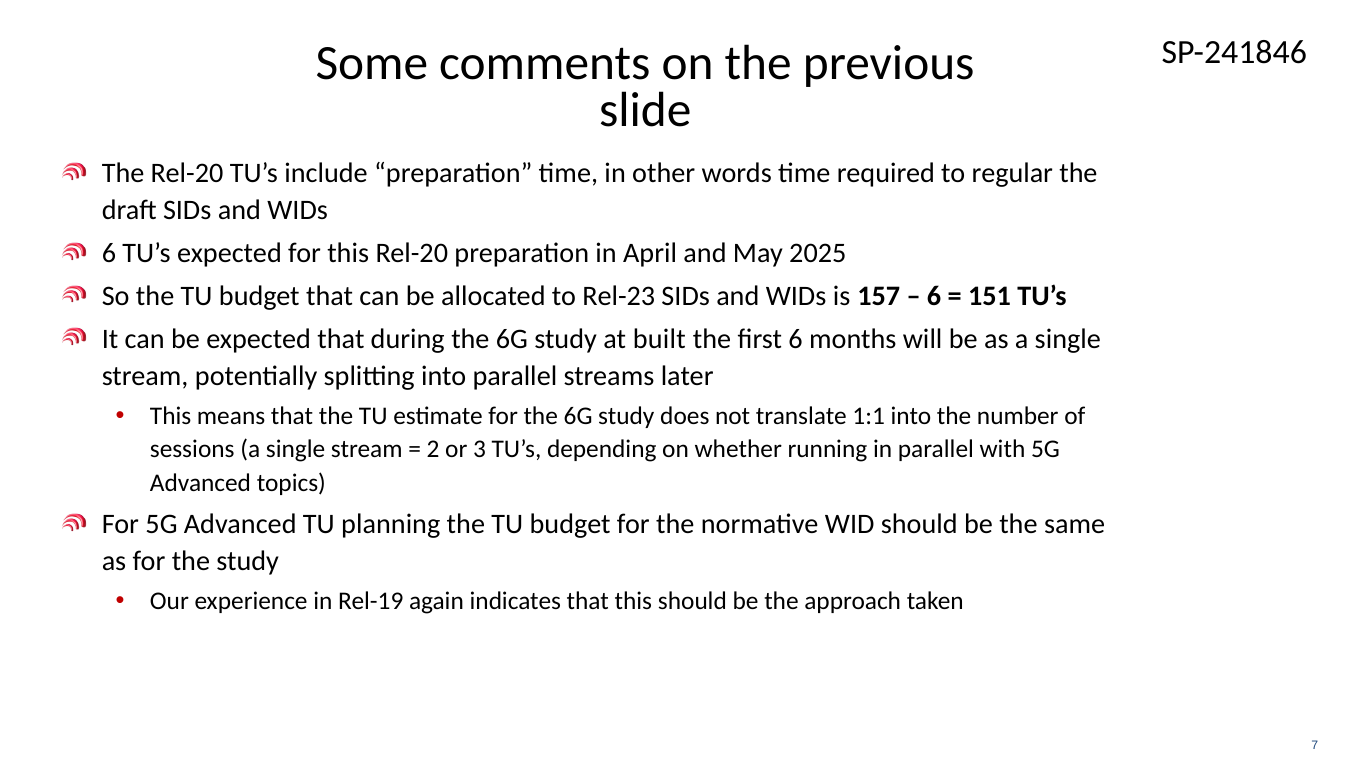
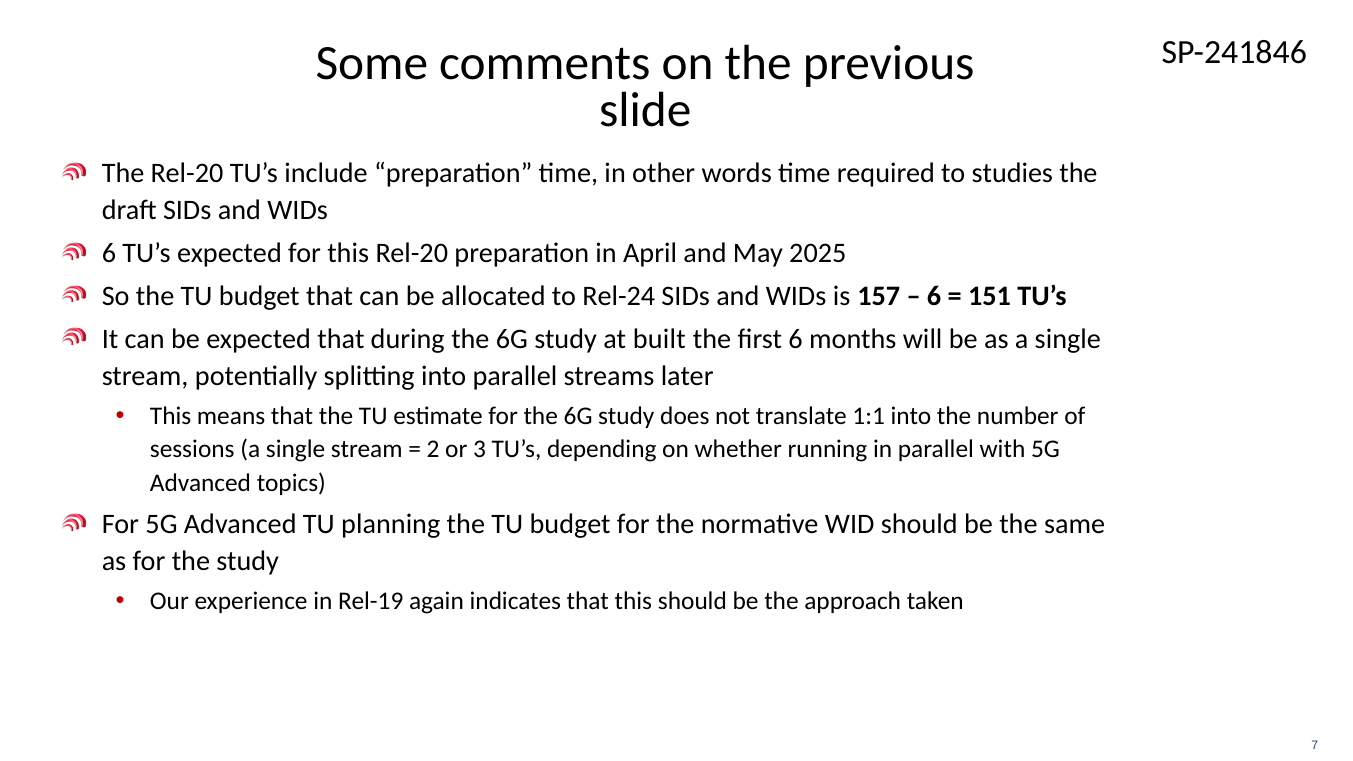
regular: regular -> studies (1012, 173)
Rel-23: Rel-23 -> Rel-24 (619, 296)
